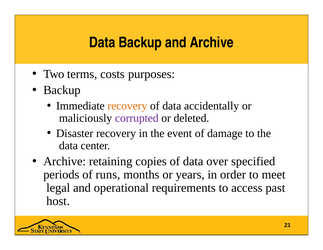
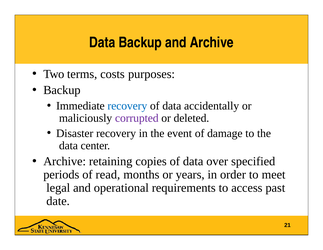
recovery colour: orange -> blue (127, 106)
runs: runs -> read (108, 174)
host: host -> date (58, 201)
